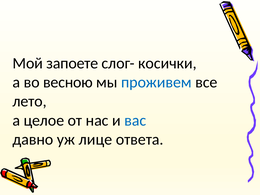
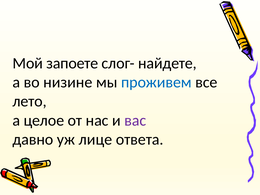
косички: косички -> найдете (167, 63)
весною: весною -> низине (68, 82)
вас colour: blue -> purple (135, 120)
